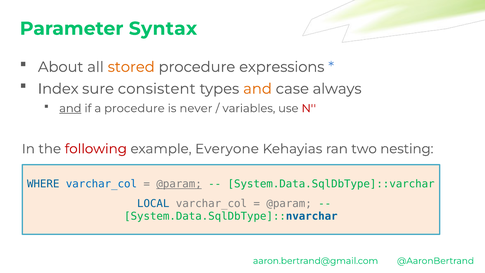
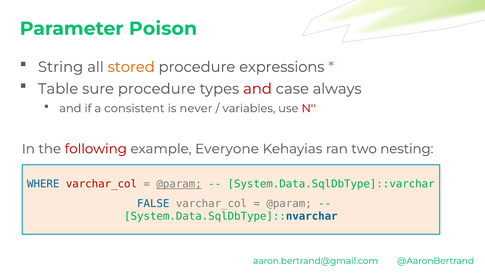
Syntax: Syntax -> Poison (163, 29)
About: About -> String (61, 67)
Index: Index -> Table (58, 89)
sure consistent: consistent -> procedure (157, 89)
and colour: orange -> red (258, 89)
and underline: present -> none (70, 108)
a procedure: procedure -> consistent (134, 108)
varchar_col colour: blue -> red (101, 184)
LOCAL: LOCAL -> FALSE (153, 203)
